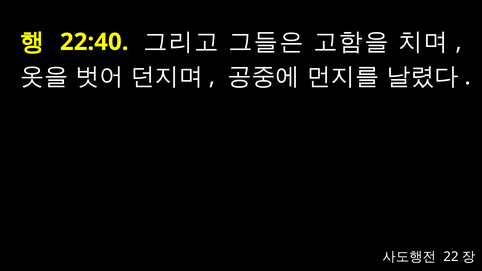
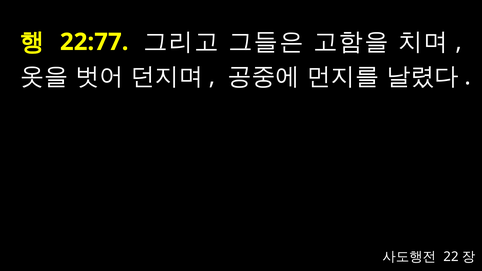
22:40: 22:40 -> 22:77 (94, 42)
